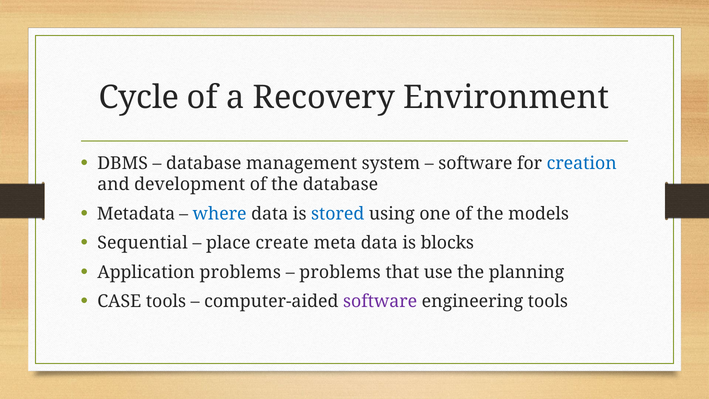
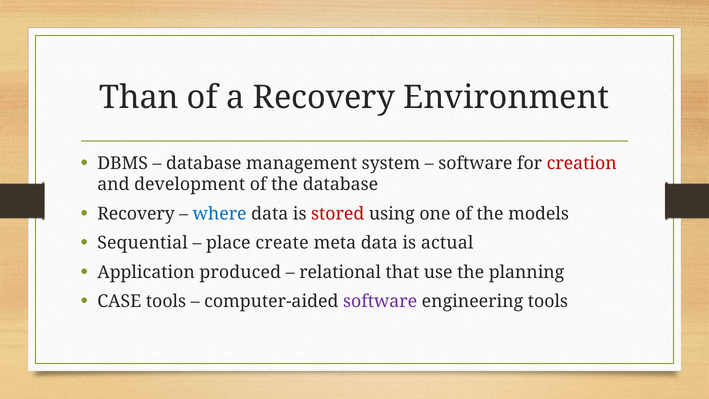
Cycle: Cycle -> Than (139, 97)
creation colour: blue -> red (582, 163)
Metadata: Metadata -> Recovery (136, 214)
stored colour: blue -> red (338, 214)
blocks: blocks -> actual (447, 243)
Application problems: problems -> produced (240, 272)
problems: problems -> relational (340, 272)
